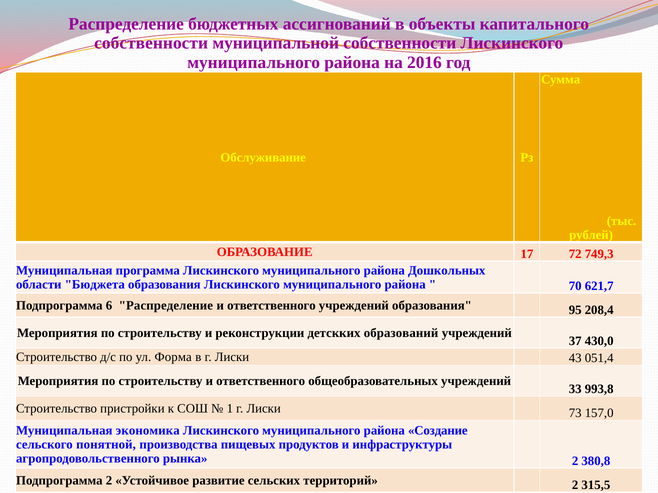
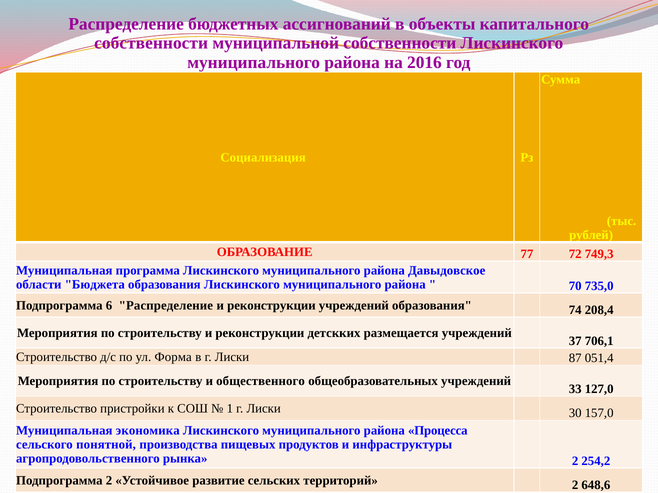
Обслуживание: Обслуживание -> Социализация (263, 158)
17: 17 -> 77 (527, 254)
Дошкольных: Дошкольных -> Давыдовское (447, 271)
621,7: 621,7 -> 735,0 (599, 286)
ответственного: ответственного -> реконструкции (271, 306)
95: 95 -> 74 (575, 310)
образований: образований -> размещается (401, 333)
430,0: 430,0 -> 706,1 (599, 341)
43: 43 -> 87 (575, 359)
строительству и ответственного: ответственного -> общественного (261, 381)
993,8: 993,8 -> 127,0 (599, 390)
73: 73 -> 30 (575, 414)
Создание: Создание -> Процесса (438, 431)
380,8: 380,8 -> 254,2 (596, 461)
315,5: 315,5 -> 648,6 (596, 485)
